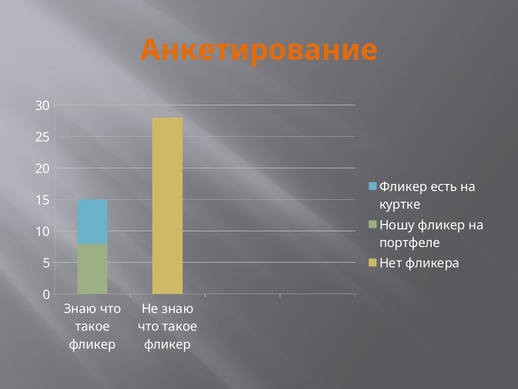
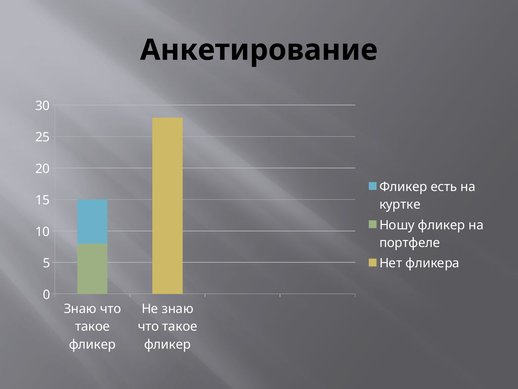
Анкетирование colour: orange -> black (259, 50)
